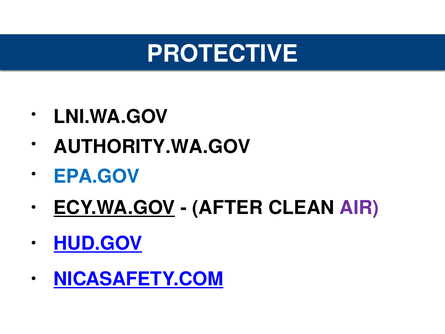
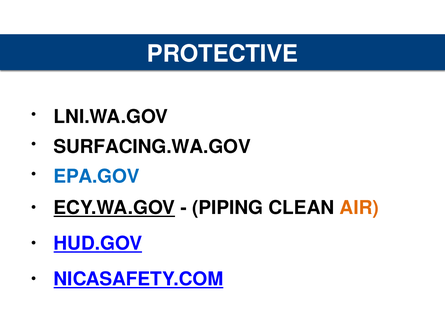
AUTHORITY.WA.GOV: AUTHORITY.WA.GOV -> SURFACING.WA.GOV (152, 147)
AFTER: AFTER -> PIPING (228, 208)
AIR colour: purple -> orange (359, 208)
